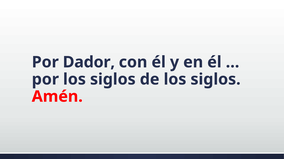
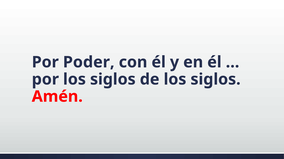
Dador: Dador -> Poder (89, 62)
